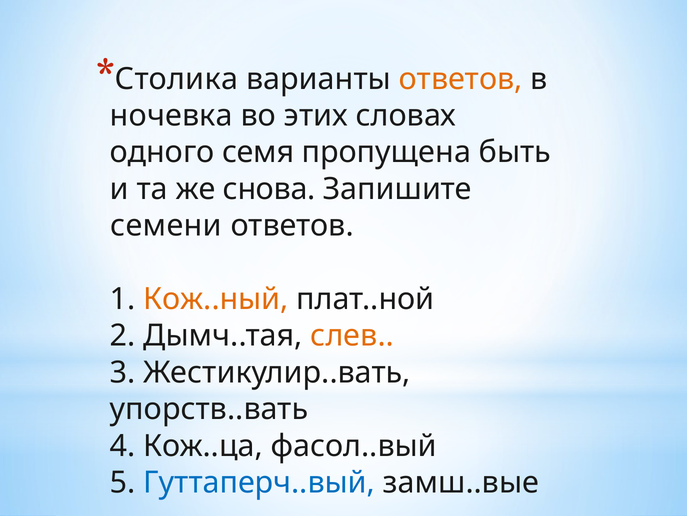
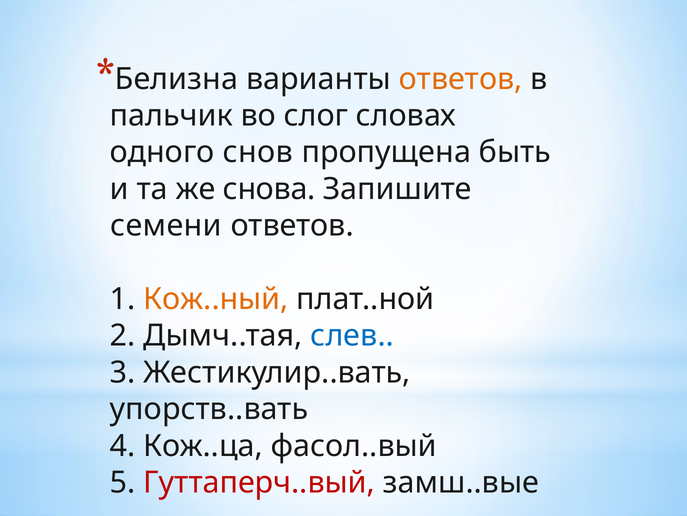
Столика: Столика -> Белизна (176, 79)
ночевка: ночевка -> пальчик (171, 116)
этих: этих -> слог (316, 116)
семя: семя -> снов (258, 152)
слев colour: orange -> blue (352, 335)
Гуттаперч..вый colour: blue -> red (259, 482)
